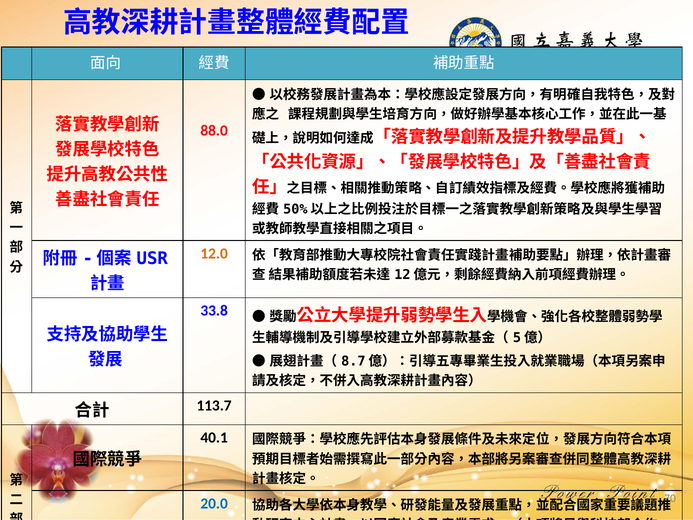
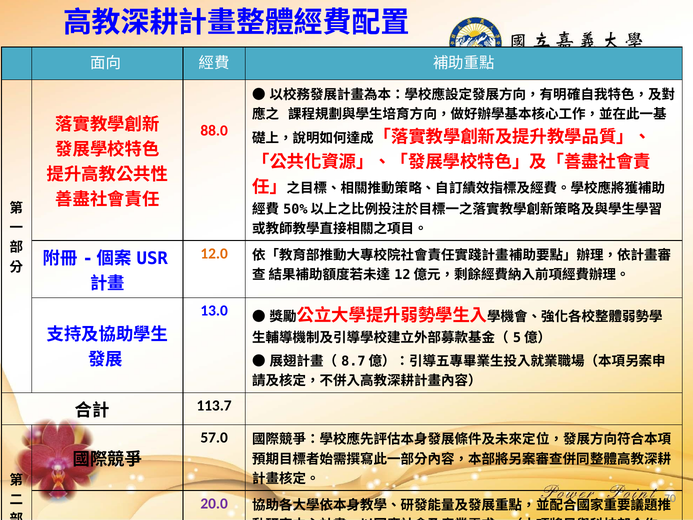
33.8: 33.8 -> 13.0 (214, 311)
40.1: 40.1 -> 57.0 (214, 438)
20.0 colour: blue -> purple (214, 503)
